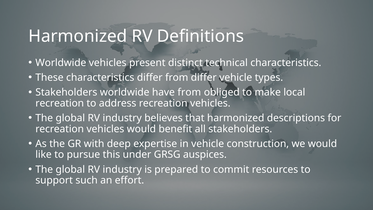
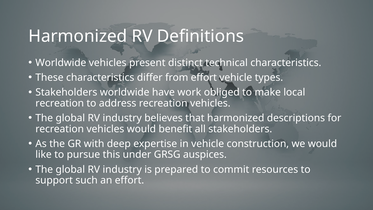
from differ: differ -> effort (204, 77)
have from: from -> work (189, 92)
